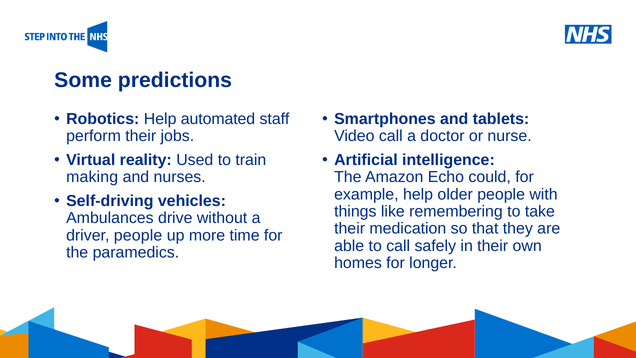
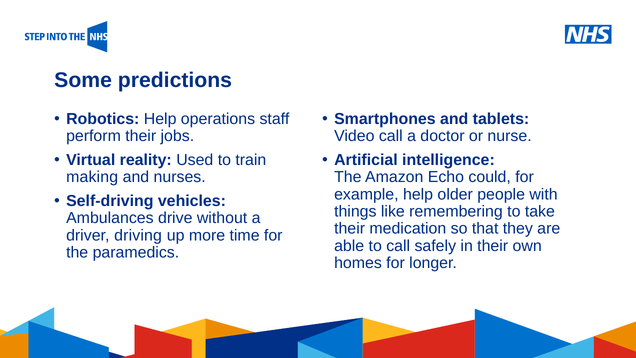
automated: automated -> operations (218, 119)
driver people: people -> driving (138, 235)
